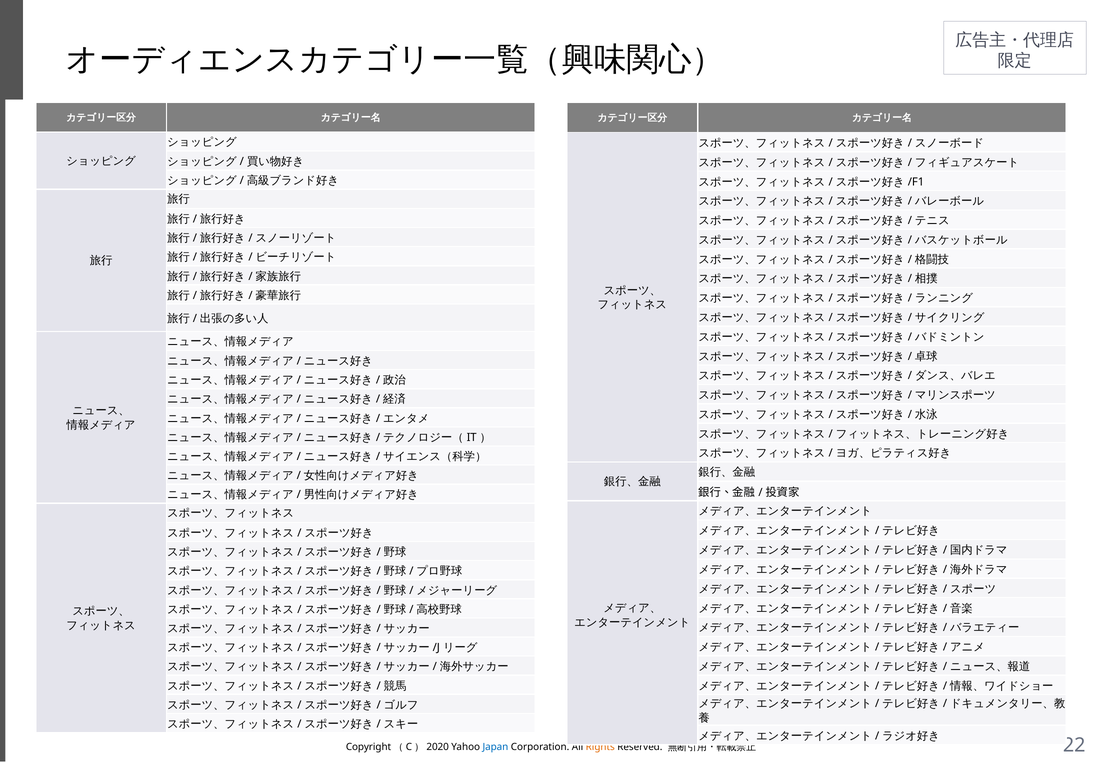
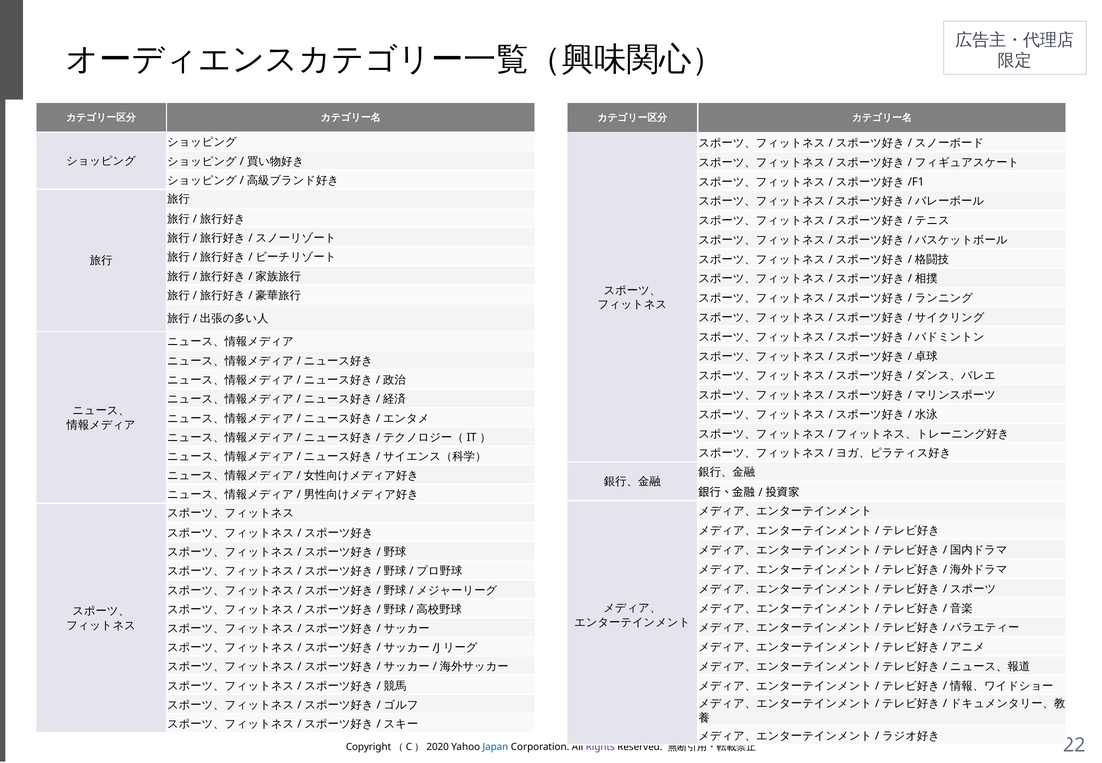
Rights colour: orange -> purple (600, 747)
